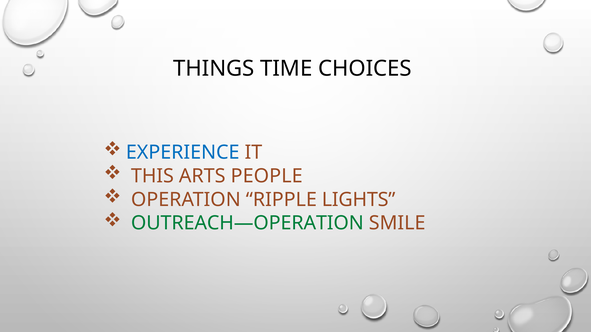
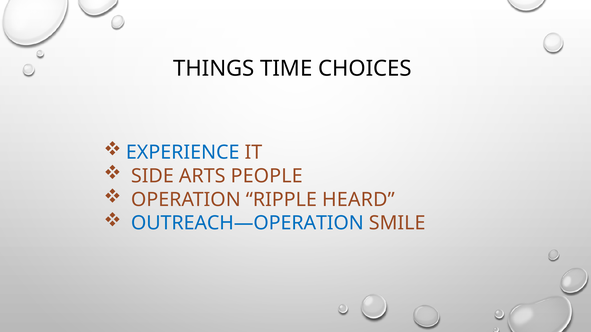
THIS: THIS -> SIDE (152, 176)
LIGHTS: LIGHTS -> HEARD (358, 200)
OUTREACH—OPERATION colour: green -> blue (247, 223)
